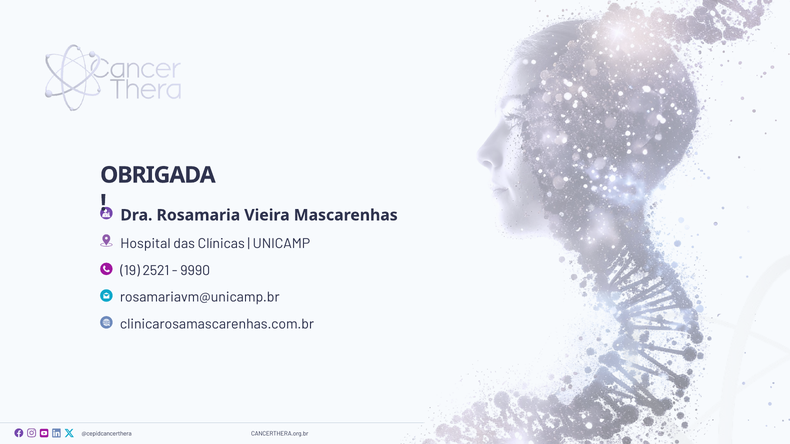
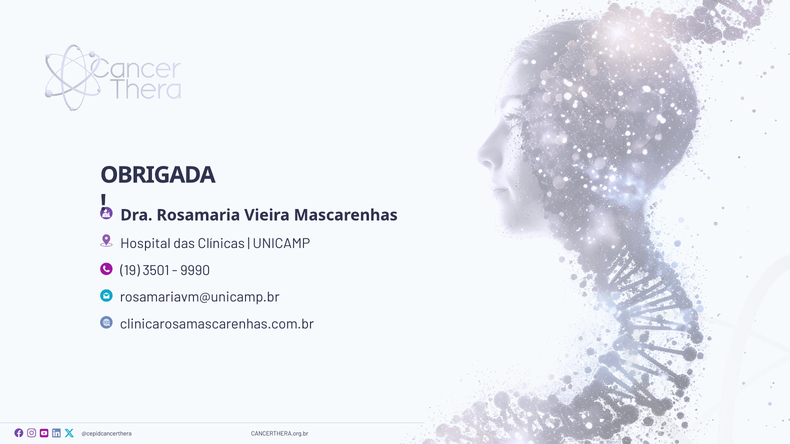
2521: 2521 -> 3501 (156, 271)
